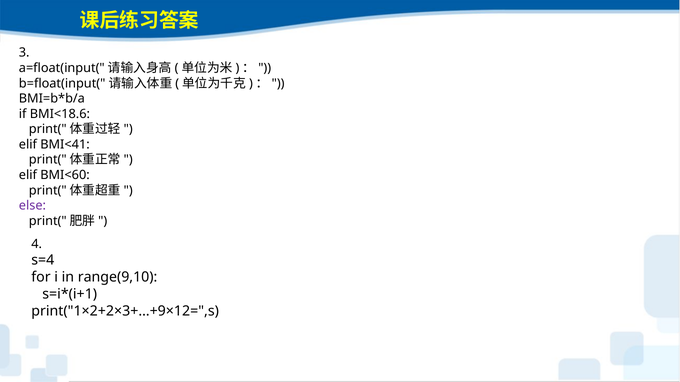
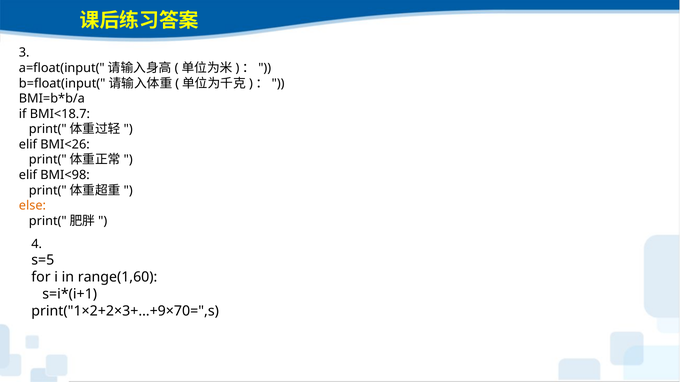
BMI<18.6: BMI<18.6 -> BMI<18.7 (60, 114)
BMI<41: BMI<41 -> BMI<26 (65, 145)
BMI<60: BMI<60 -> BMI<98 (65, 175)
else colour: purple -> orange (32, 206)
s=4: s=4 -> s=5 (43, 260)
range(9,10: range(9,10 -> range(1,60 (118, 277)
print("1×2+2×3+…+9×12=",s: print("1×2+2×3+…+9×12=",s -> print("1×2+2×3+…+9×70=",s (125, 311)
